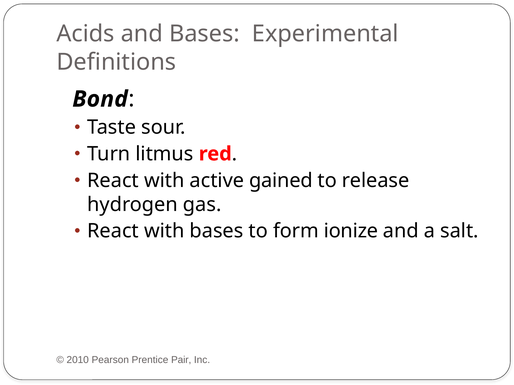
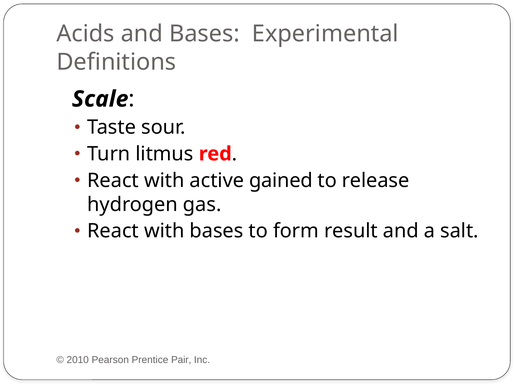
Bond: Bond -> Scale (100, 99)
ionize: ionize -> result (351, 231)
